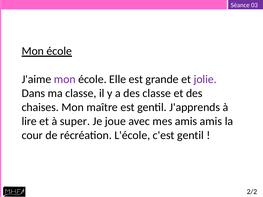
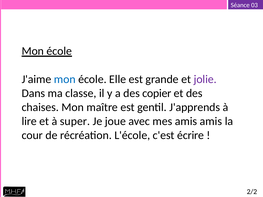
mon colour: purple -> blue (65, 79)
des classe: classe -> copier (157, 93)
c'est gentil: gentil -> écrire (191, 135)
